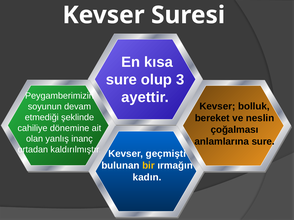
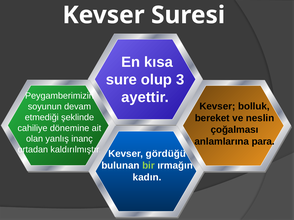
sure: sure -> para (263, 142)
geçmişti: geçmişti -> gördüğü (166, 154)
bir colour: yellow -> light green (148, 166)
